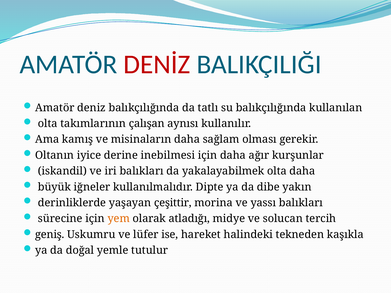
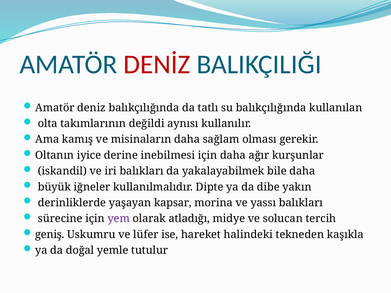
çalışan: çalışan -> değildi (147, 124)
yakalayabilmek olta: olta -> bile (277, 171)
çeşittir: çeşittir -> kapsar (173, 203)
yem colour: orange -> purple (119, 219)
